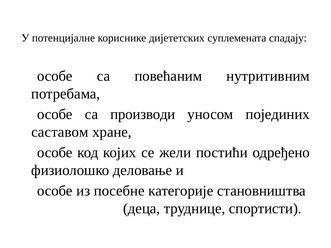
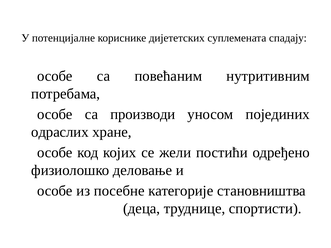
саставом: саставом -> одраслих (60, 132)
